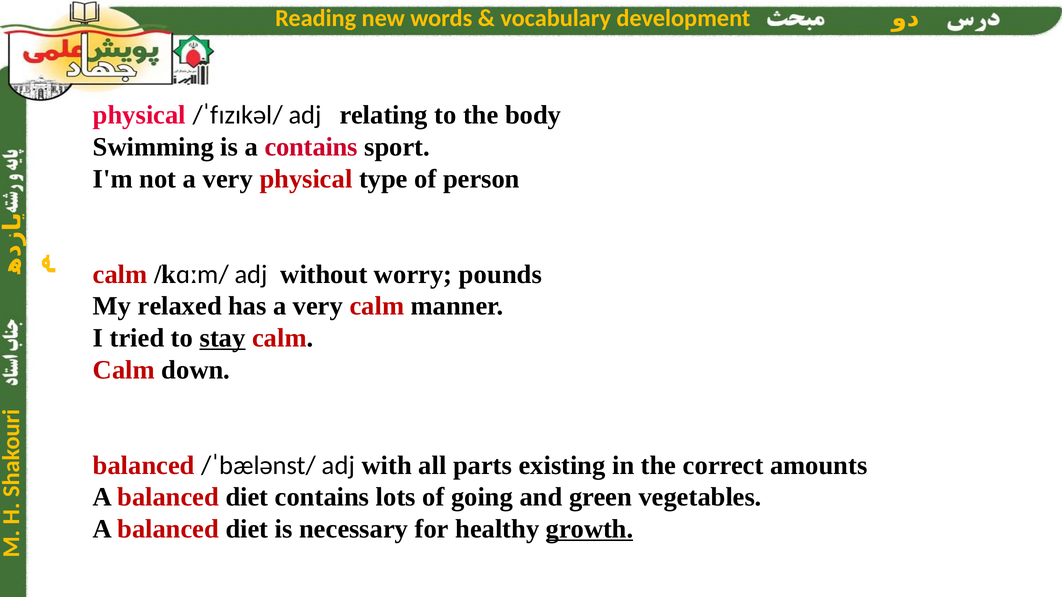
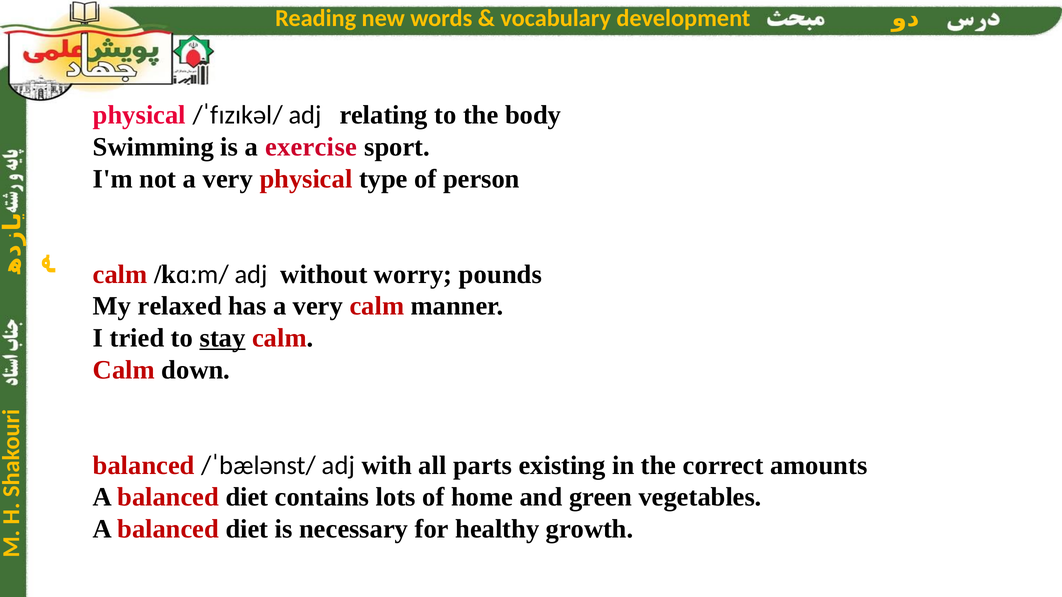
a contains: contains -> exercise (311, 147)
going: going -> home (482, 497)
growth underline: present -> none (590, 529)
